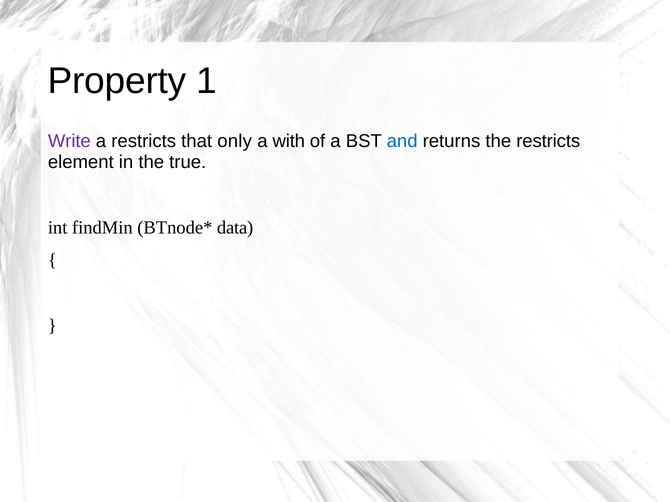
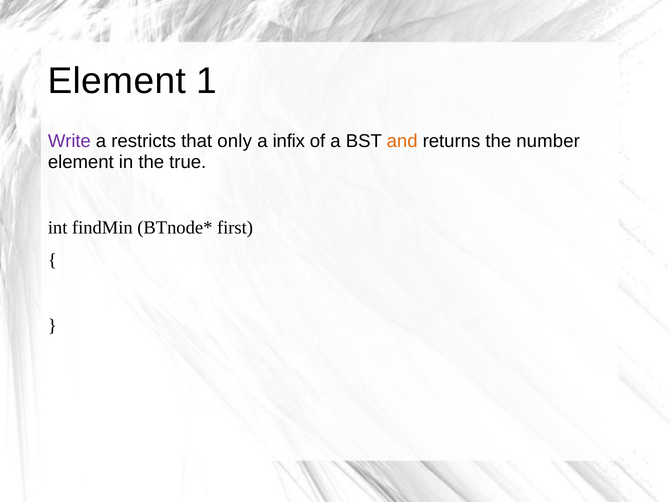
Property: Property -> Element (117, 81)
with: with -> infix (289, 141)
and colour: blue -> orange (402, 141)
the restricts: restricts -> number (548, 141)
data: data -> first (235, 228)
